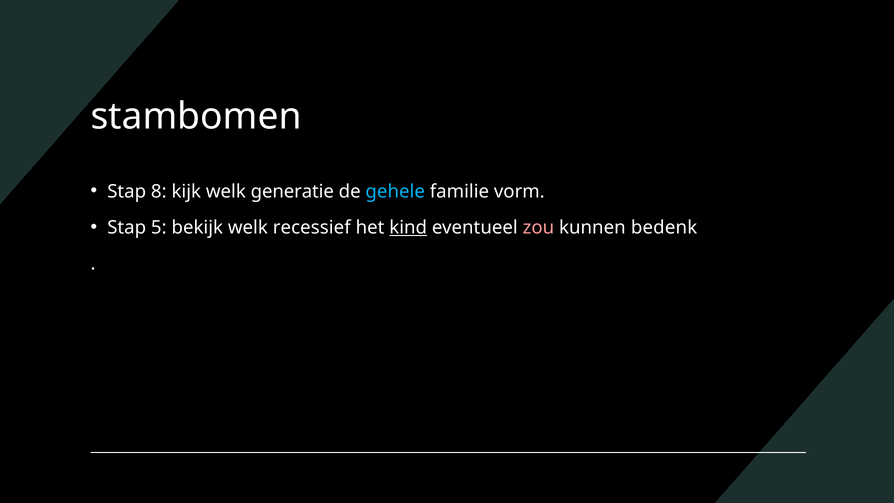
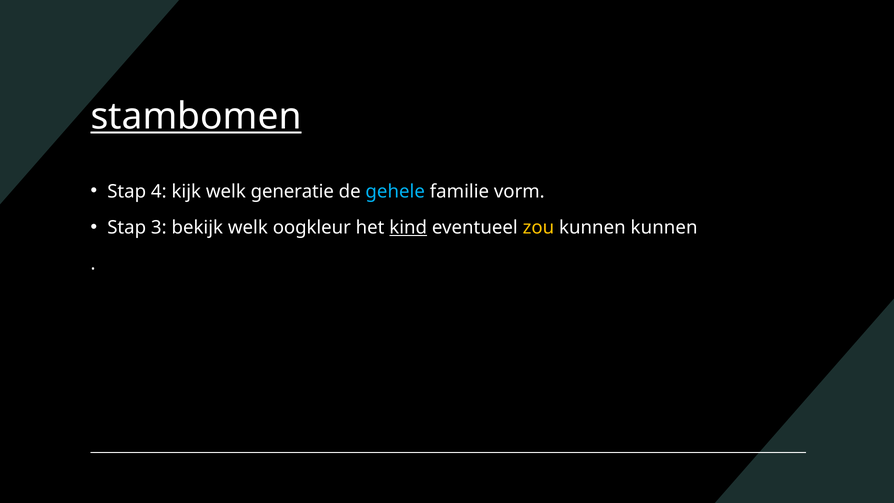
stambomen underline: none -> present (196, 117)
8: 8 -> 4 (159, 191)
5: 5 -> 3 (159, 227)
recessief: recessief -> oogkleur (312, 227)
zou colour: pink -> yellow (538, 227)
kunnen bedenk: bedenk -> kunnen (664, 227)
